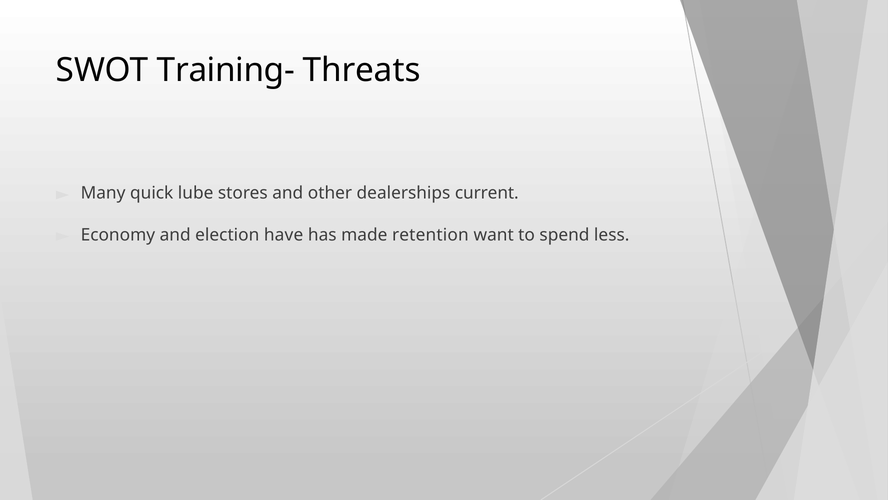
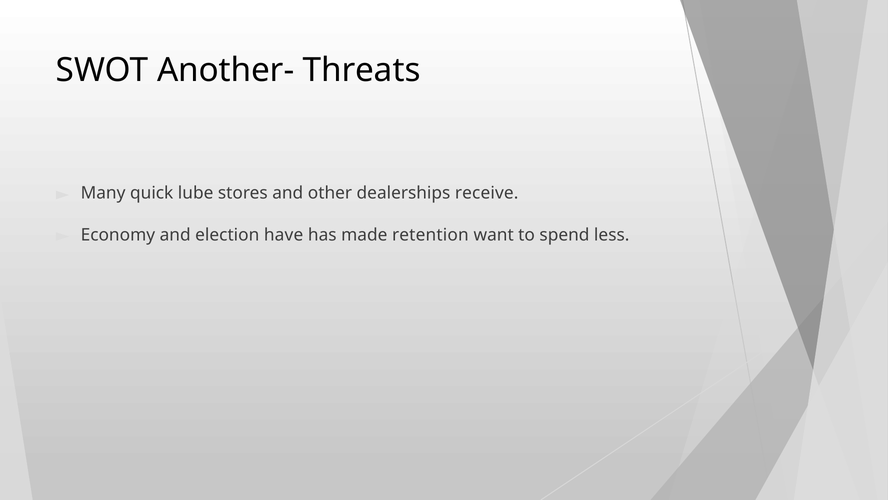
Training-: Training- -> Another- (226, 70)
current: current -> receive (487, 193)
